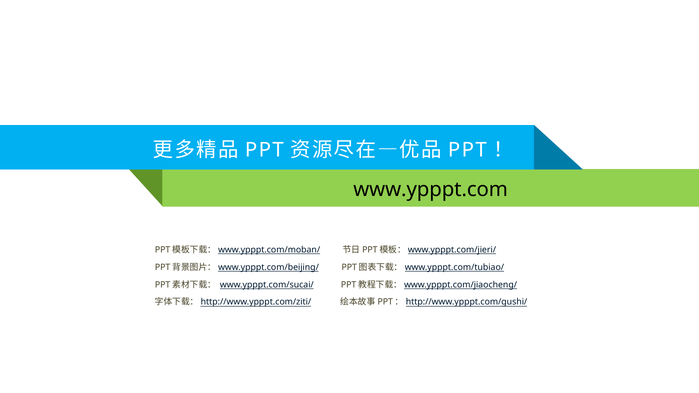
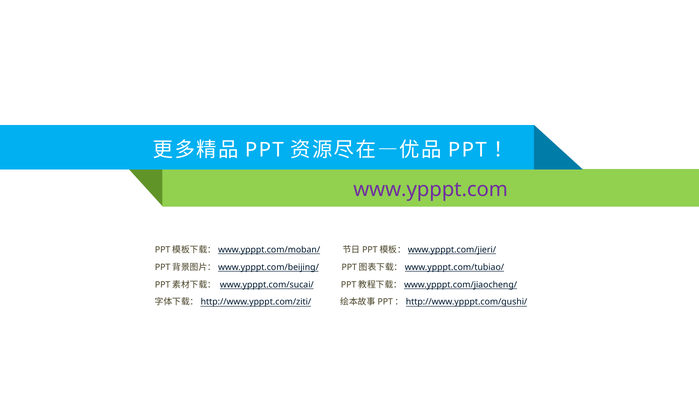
www.ypppt.com colour: black -> purple (431, 189)
